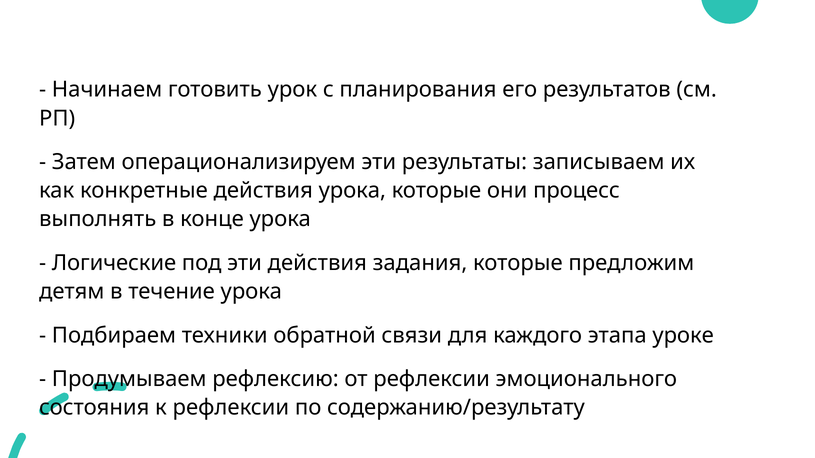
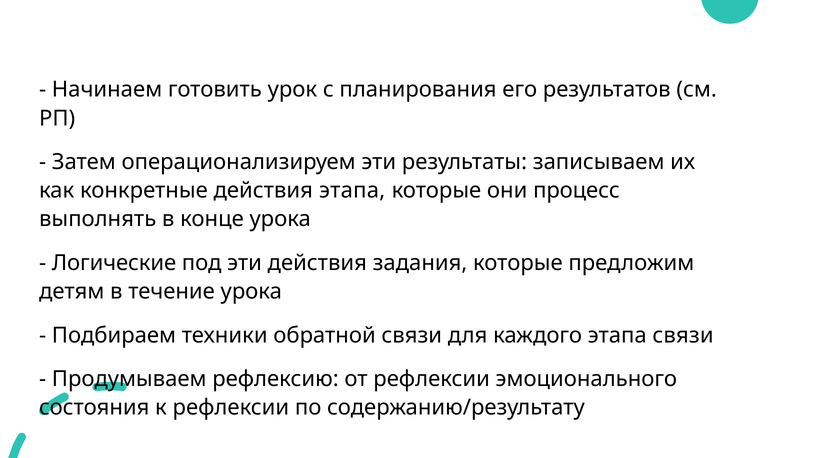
действия урока: урока -> этапа (352, 191)
этапа уроке: уроке -> связи (683, 336)
